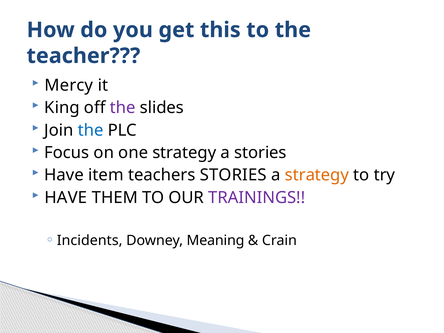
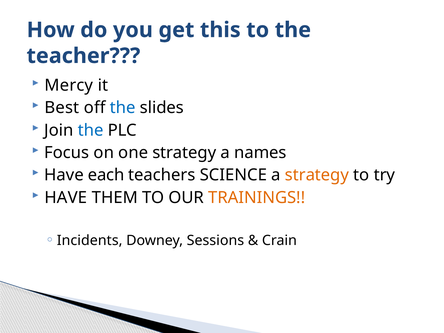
King: King -> Best (62, 108)
the colour: purple -> blue (123, 108)
a stories: stories -> names (260, 153)
item: item -> each (106, 175)
teachers STORIES: STORIES -> SCIENCE (233, 175)
TRAININGS colour: purple -> orange (257, 198)
Meaning: Meaning -> Sessions (215, 240)
